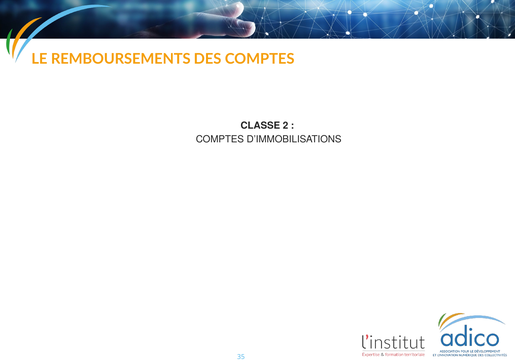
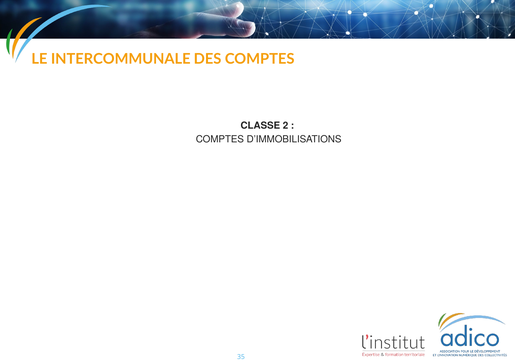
REMBOURSEMENTS: REMBOURSEMENTS -> INTERCOMMUNALE (121, 59)
